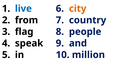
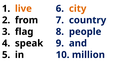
live colour: blue -> orange (23, 9)
